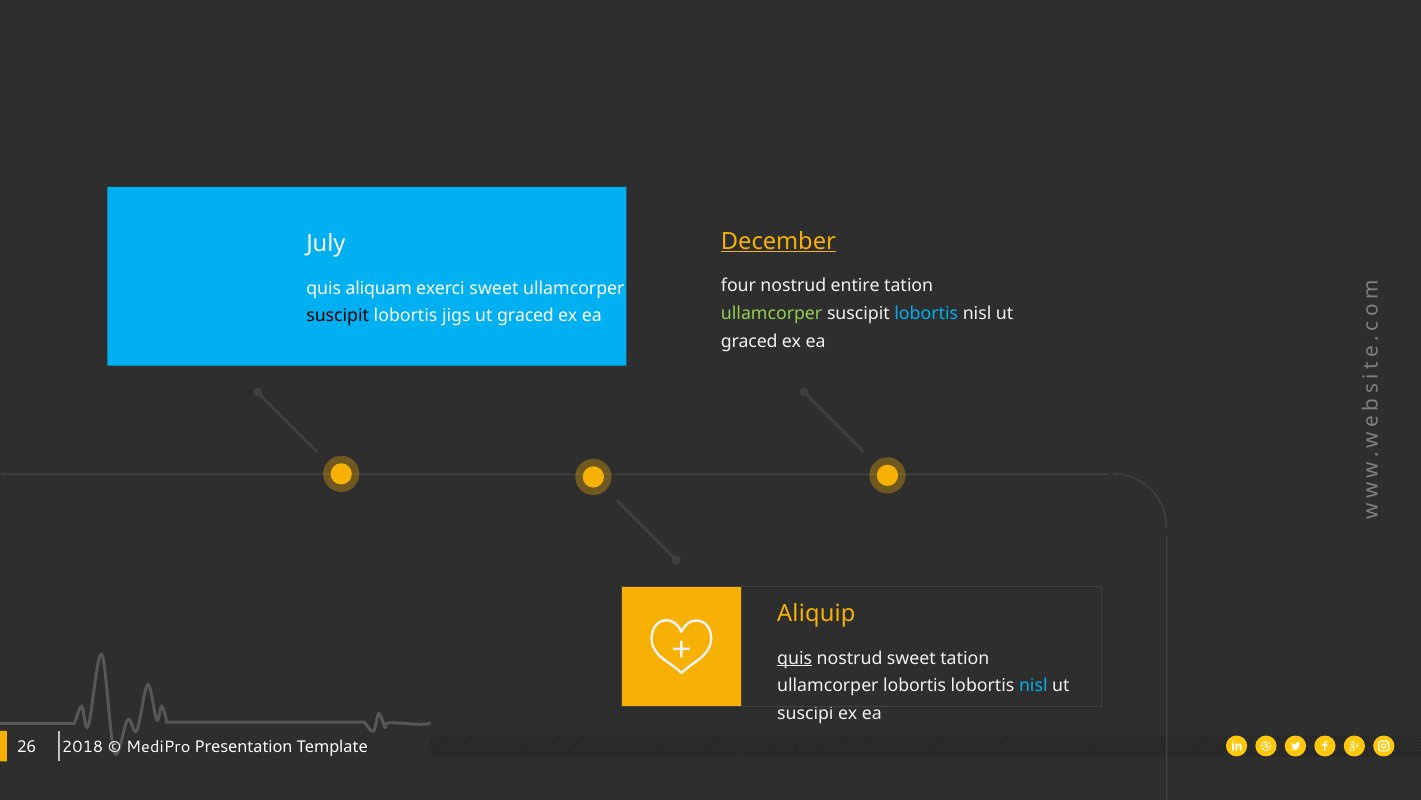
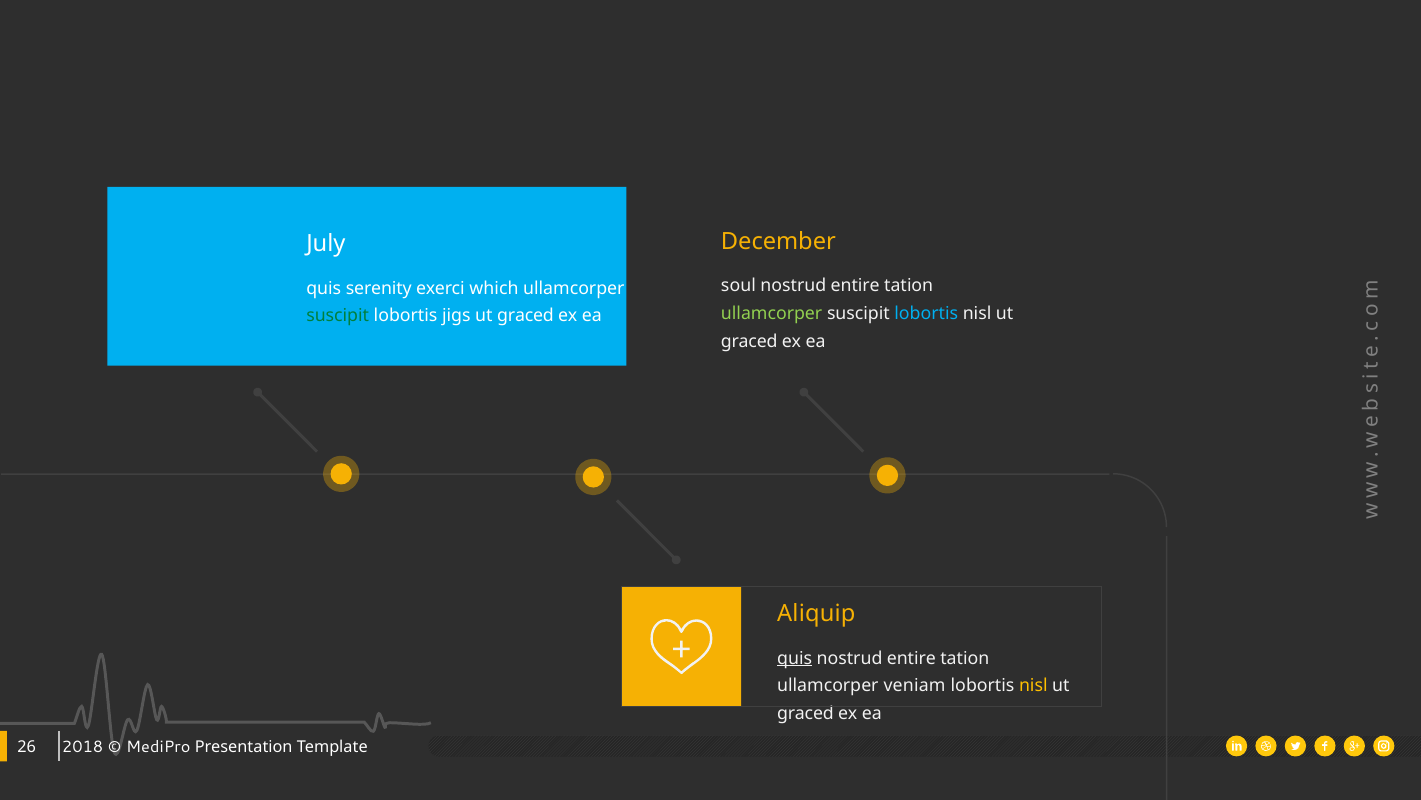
December underline: present -> none (778, 241)
four: four -> soul (738, 286)
aliquam: aliquam -> serenity (379, 288)
exerci sweet: sweet -> which (494, 288)
suscipit colour: black -> green (338, 316)
sweet: sweet -> entire (911, 658)
ullamcorper lobortis: lobortis -> veniam (915, 685)
nisl colour: light blue -> yellow (1033, 685)
suscipi: suscipi -> graced (805, 713)
